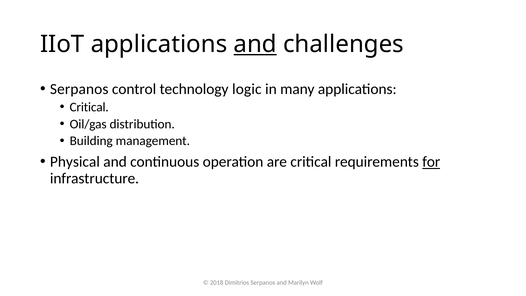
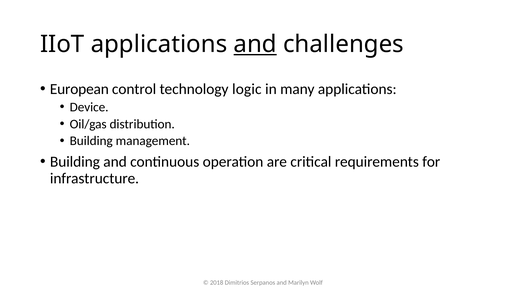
Serpanos: Serpanos -> European (79, 89)
Critical: Critical -> Device (89, 107)
Physical: Physical -> Building (75, 162)
for underline: present -> none (431, 162)
